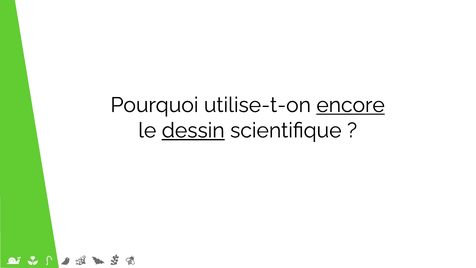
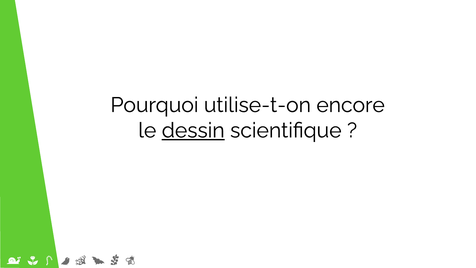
encore underline: present -> none (351, 105)
